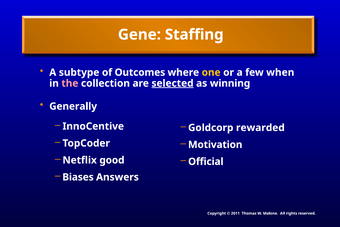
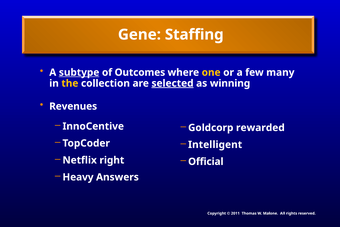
subtype underline: none -> present (79, 72)
when: when -> many (280, 72)
the colour: pink -> yellow (70, 83)
Generally: Generally -> Revenues (73, 106)
Motivation: Motivation -> Intelligent (215, 144)
good: good -> right (112, 160)
Biases: Biases -> Heavy (78, 177)
